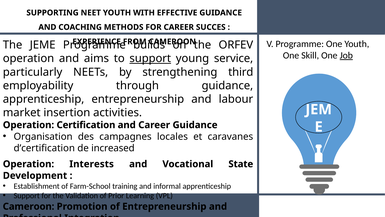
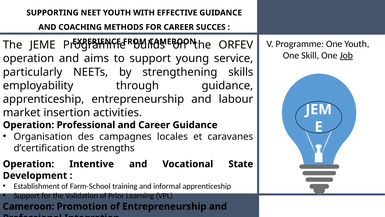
support underline: present -> none (150, 58)
third: third -> skills (241, 72)
Operation Certification: Certification -> Professional (86, 125)
increased: increased -> strengths (113, 148)
Interests: Interests -> Intentive (92, 164)
